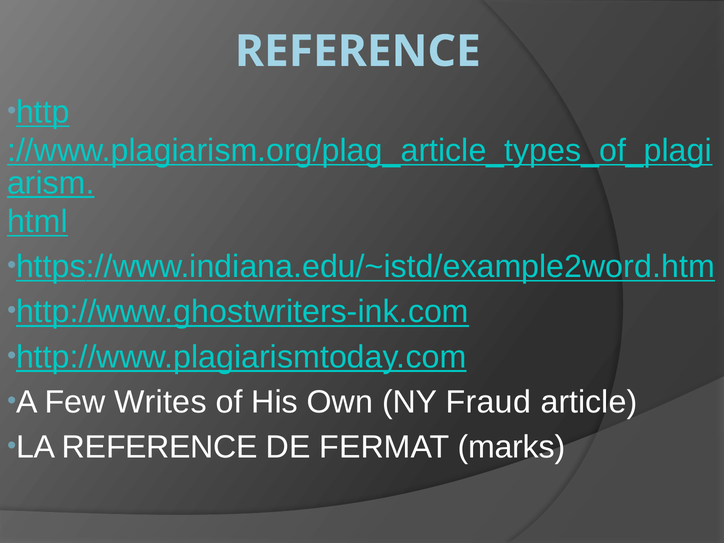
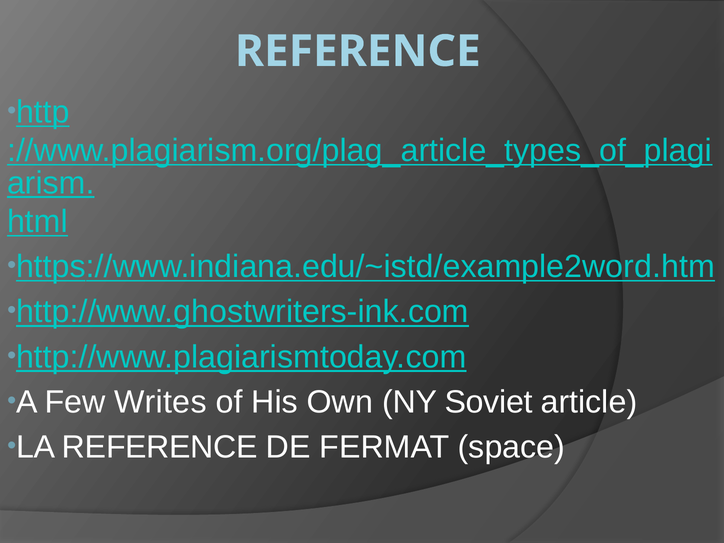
Fraud: Fraud -> Soviet (489, 402)
marks: marks -> space (511, 447)
